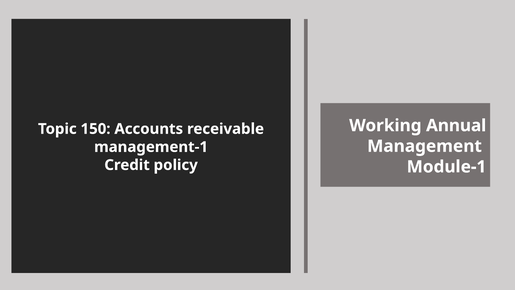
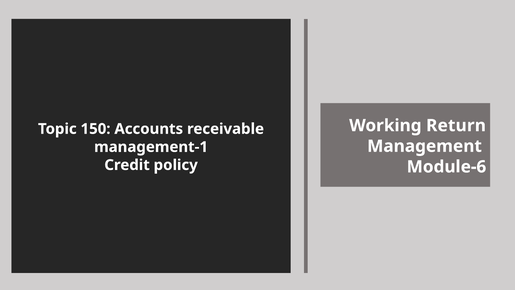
Annual: Annual -> Return (456, 125)
Module-1: Module-1 -> Module-6 (446, 167)
